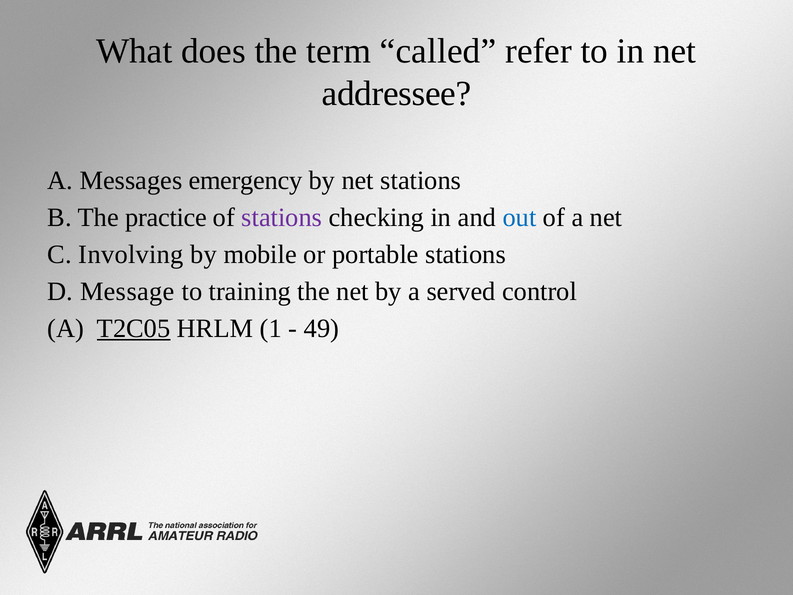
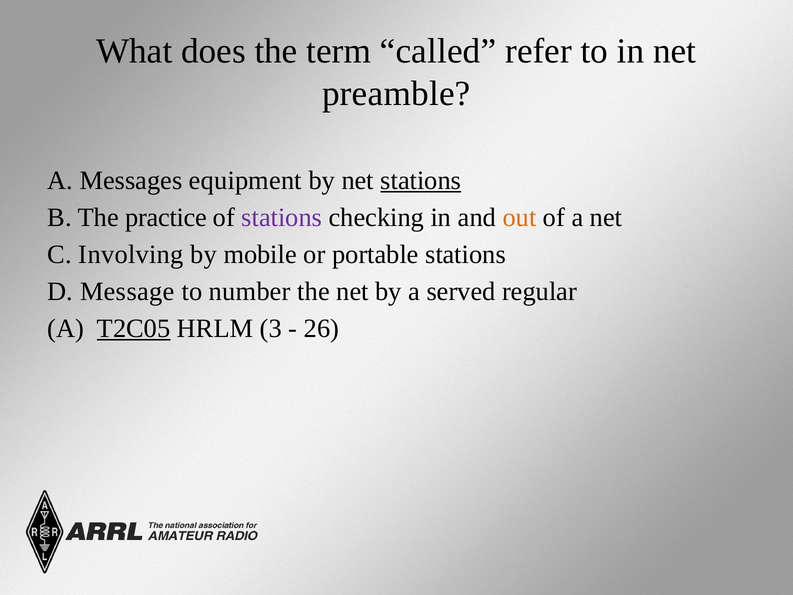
addressee: addressee -> preamble (396, 94)
emergency: emergency -> equipment (245, 180)
stations underline: none -> present (421, 180)
out colour: blue -> orange (519, 217)
training: training -> number (250, 291)
control: control -> regular (539, 291)
1: 1 -> 3 (271, 328)
49: 49 -> 26 (321, 328)
